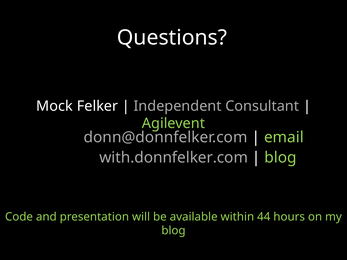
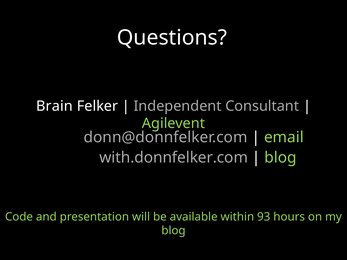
Mock: Mock -> Brain (54, 106)
44: 44 -> 93 (264, 217)
